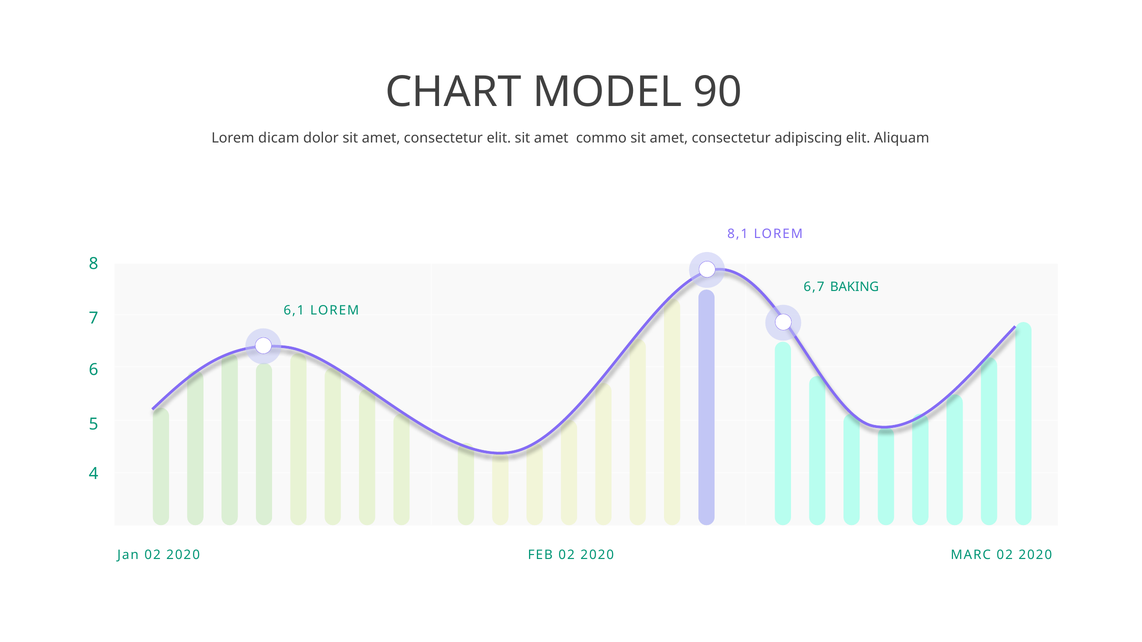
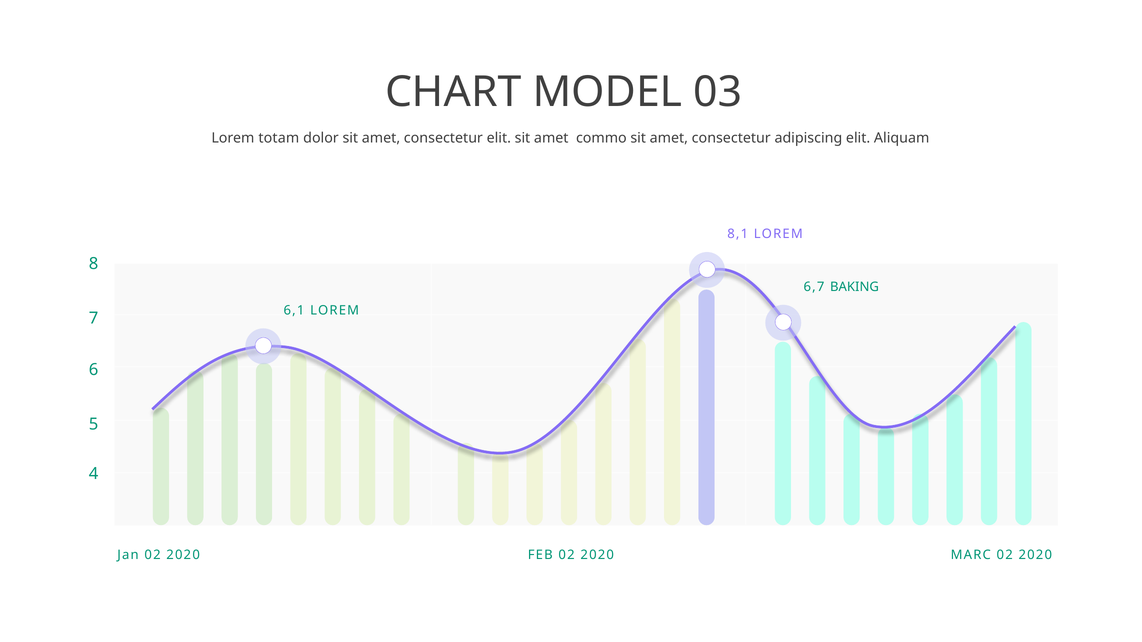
90: 90 -> 03 (718, 92)
dicam: dicam -> totam (279, 138)
